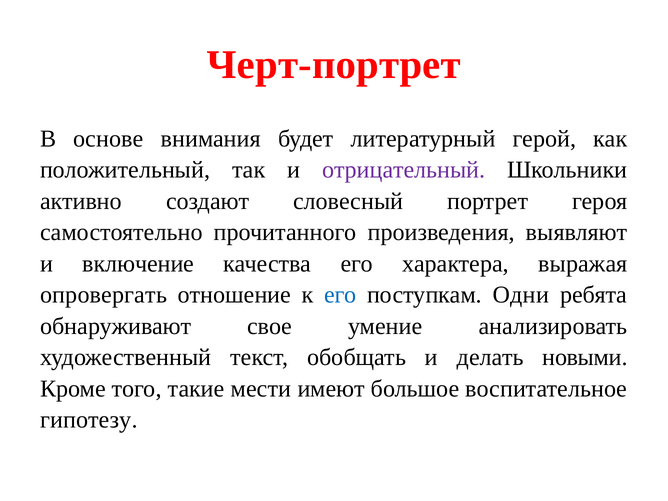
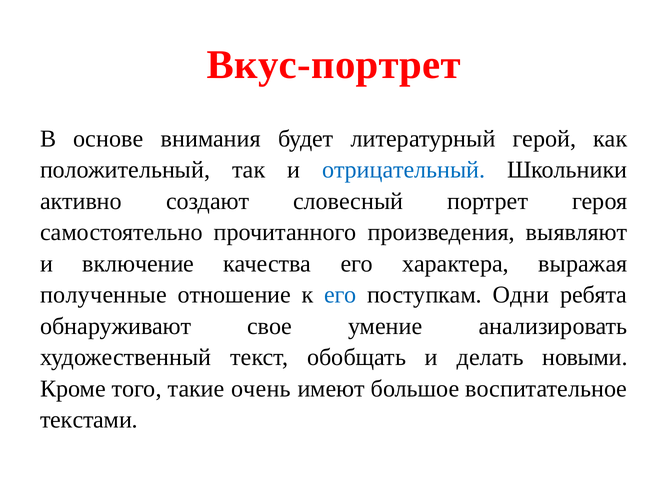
Черт-портрет: Черт-портрет -> Вкус-портрет (334, 65)
отрицательный colour: purple -> blue (404, 170)
опровергать: опровергать -> полученные (104, 295)
мести: мести -> очень (261, 389)
гипотезу: гипотезу -> текстами (89, 420)
